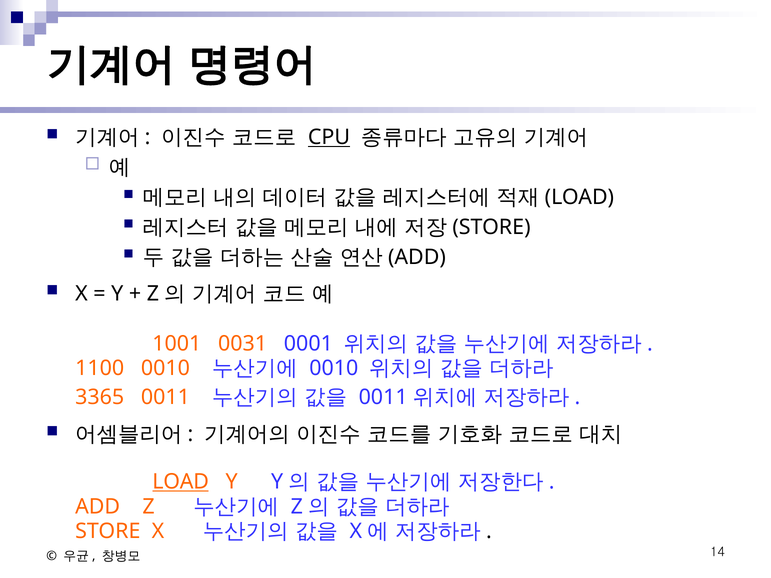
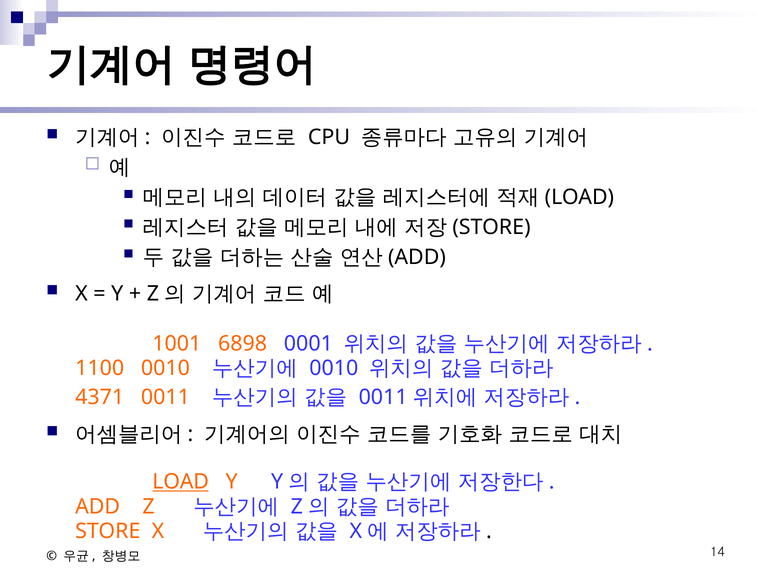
CPU underline: present -> none (329, 137)
0031: 0031 -> 6898 (243, 344)
3365: 3365 -> 4371 (100, 397)
